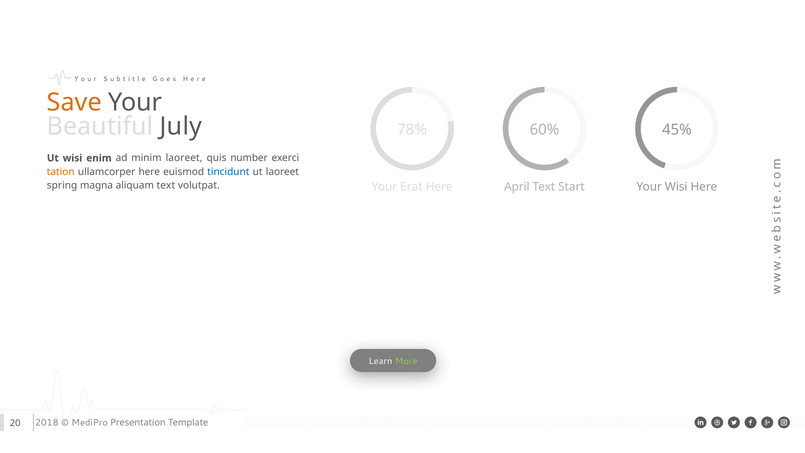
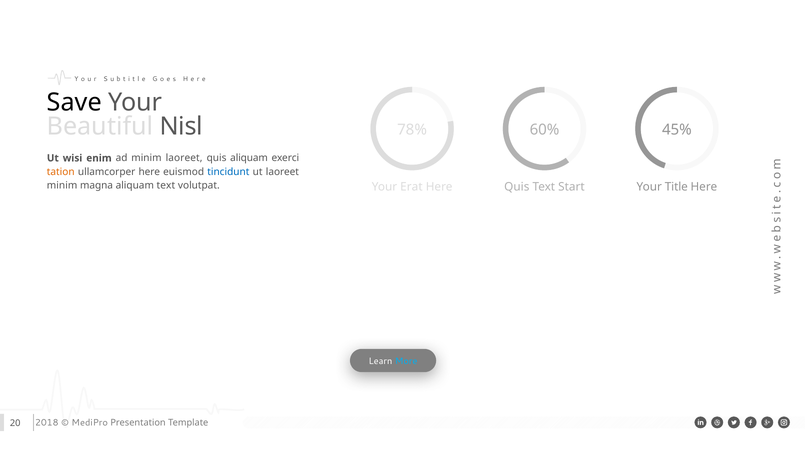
Save colour: orange -> black (74, 102)
July: July -> Nisl (181, 126)
quis number: number -> aliquam (249, 158)
spring: spring -> minim (62, 186)
April: April -> Quis (517, 187)
Your Wisi: Wisi -> Title (676, 187)
More colour: light green -> light blue (406, 361)
